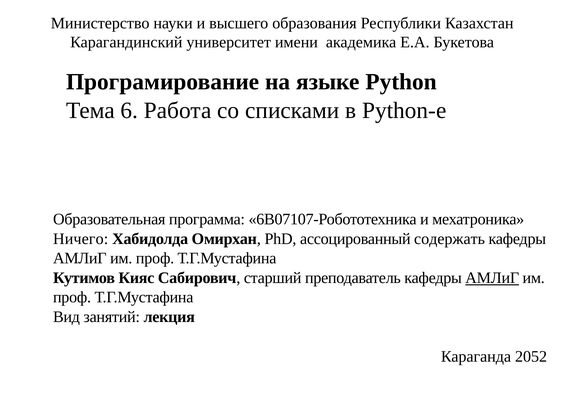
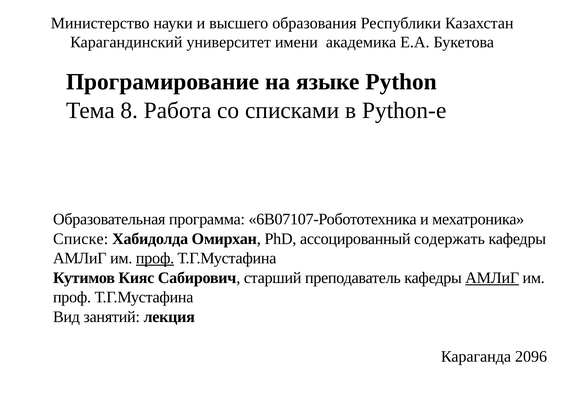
6: 6 -> 8 (129, 111)
Ничего: Ничего -> Списке (81, 239)
проф underline: none -> present (155, 258)
2052: 2052 -> 2096 (531, 356)
